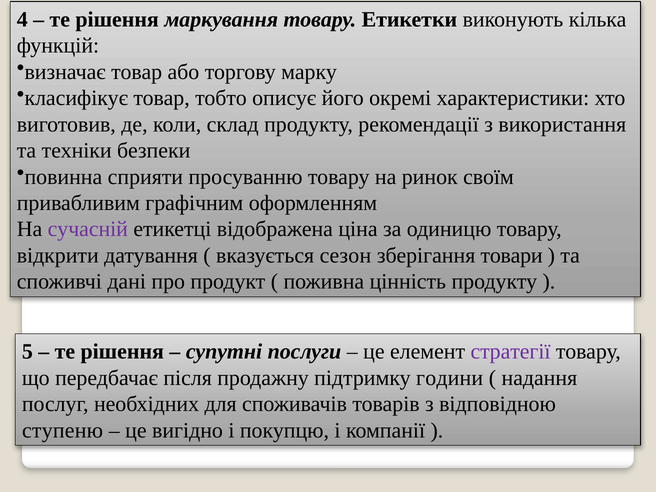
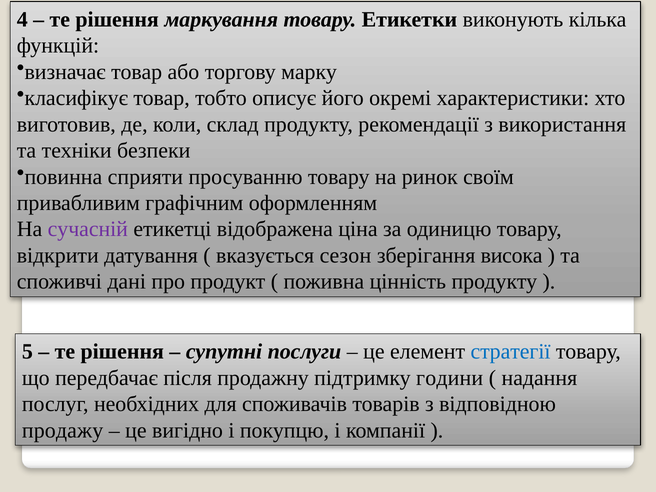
товари: товари -> висока (512, 256)
стратегії colour: purple -> blue (511, 352)
ступеню: ступеню -> продажу (63, 430)
